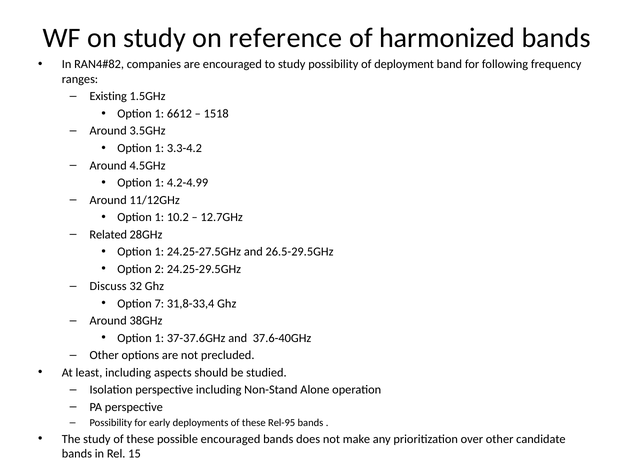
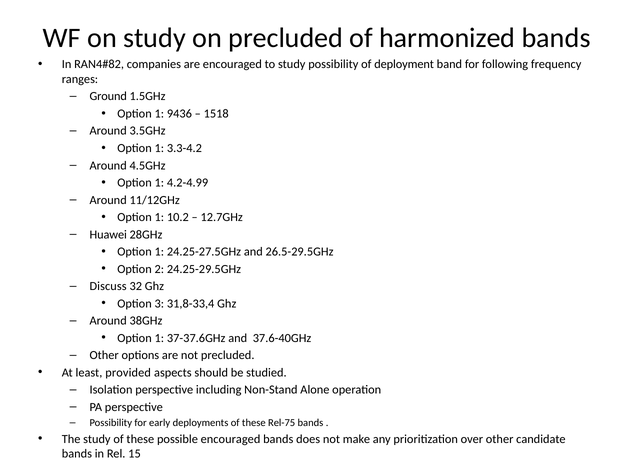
on reference: reference -> precluded (286, 38)
Existing: Existing -> Ground (108, 97)
6612: 6612 -> 9436 (179, 114)
Related: Related -> Huawei (108, 235)
7: 7 -> 3 (159, 304)
least including: including -> provided (128, 373)
Rel-95: Rel-95 -> Rel-75 (282, 423)
